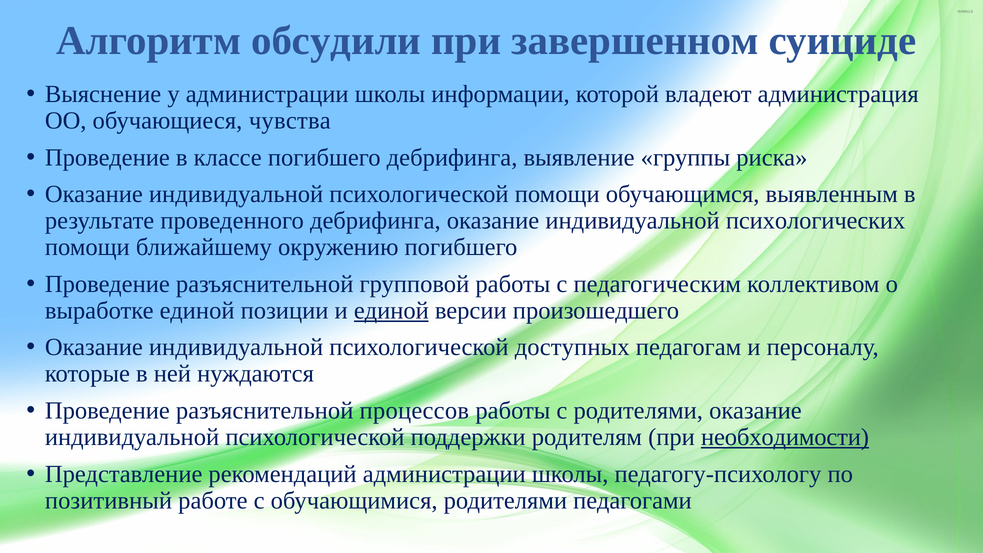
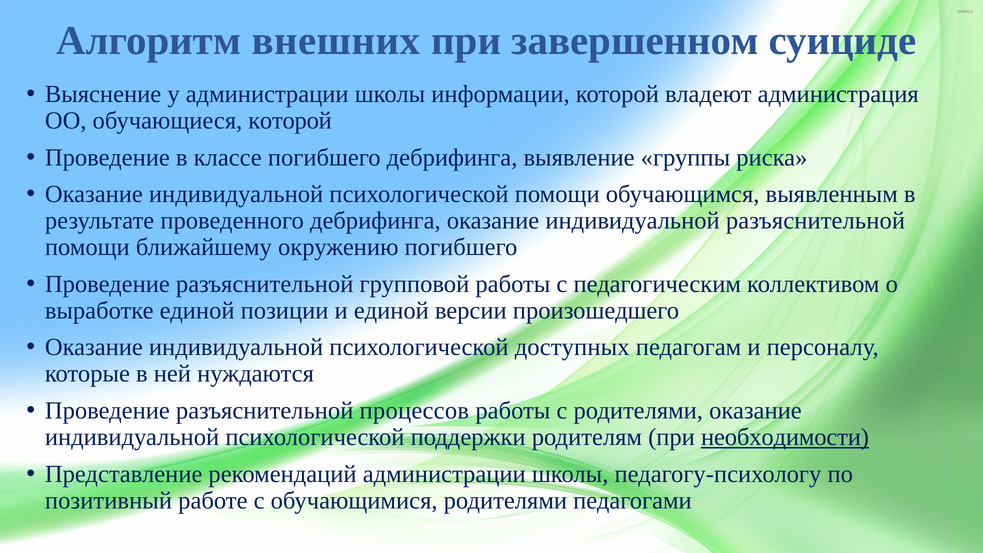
обсудили: обсудили -> внешних (336, 41)
обучающиеся чувства: чувства -> которой (290, 121)
индивидуальной психологических: психологических -> разъяснительной (815, 221)
единой underline: present -> none (391, 311)
